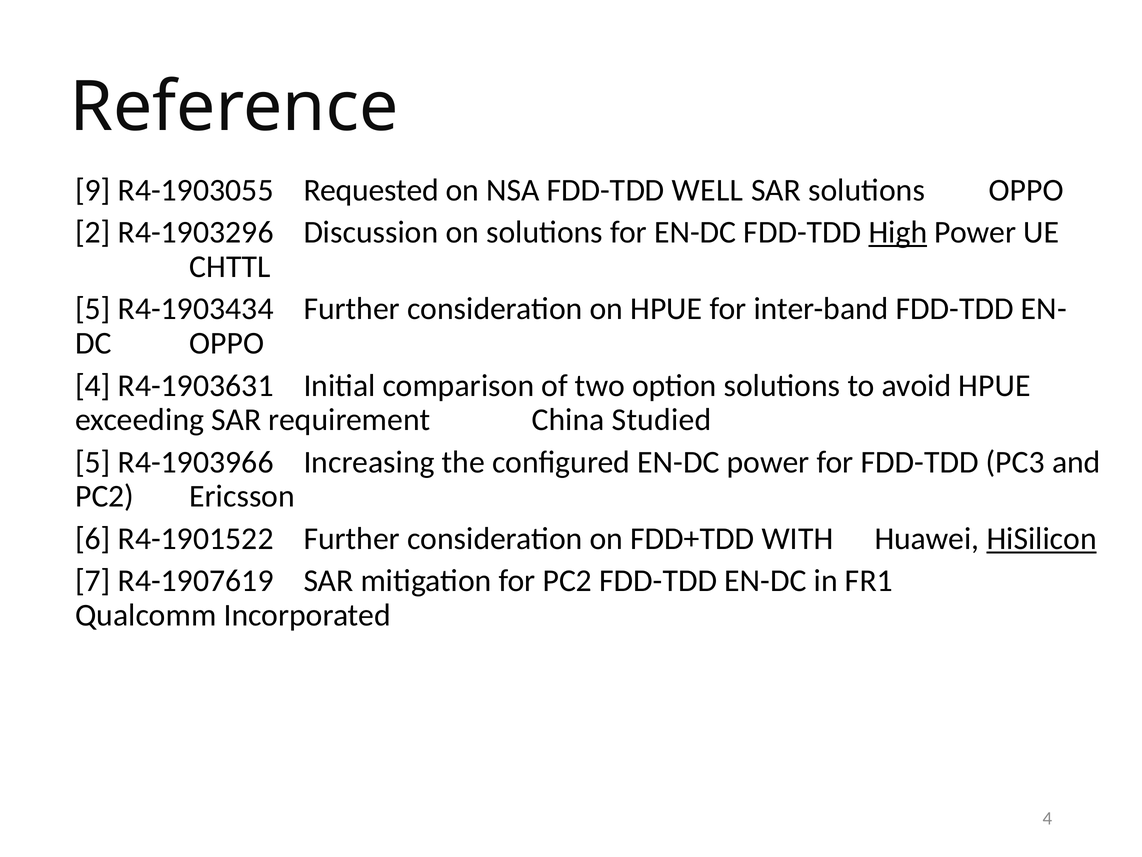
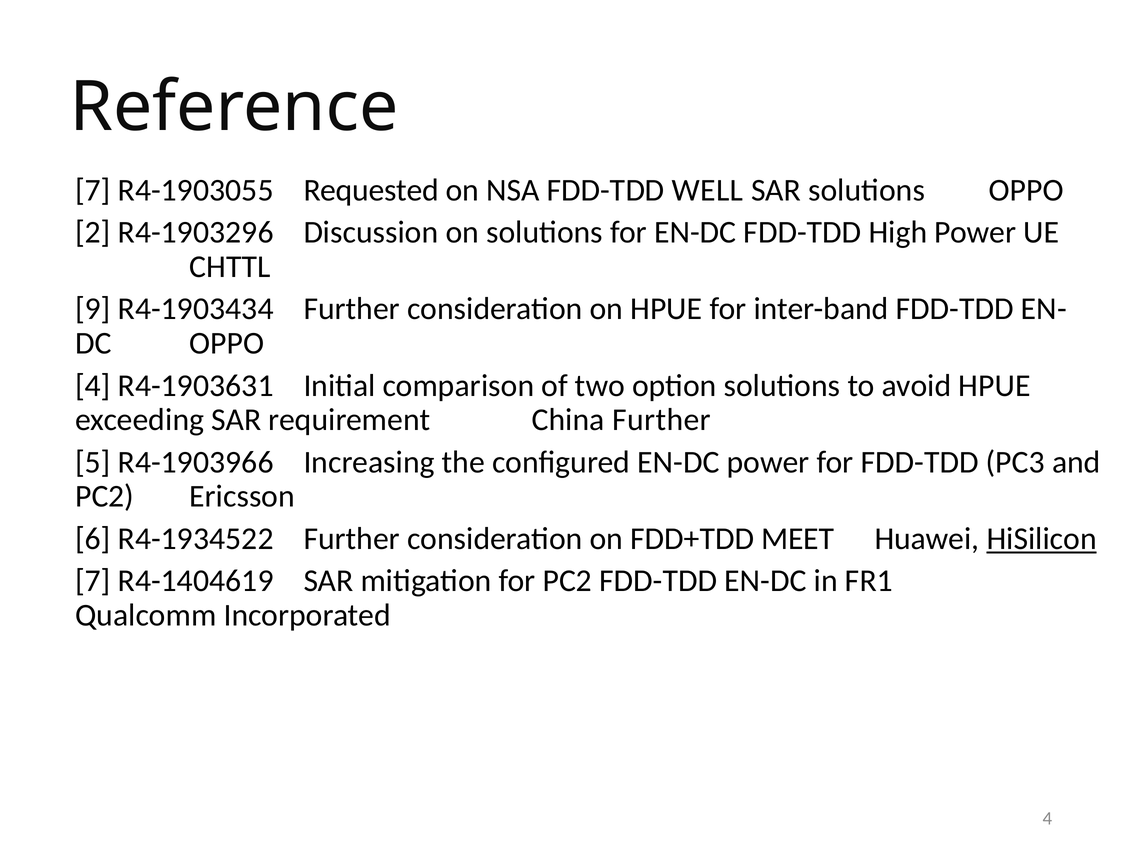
9: 9 -> 7 (93, 190)
High underline: present -> none (898, 232)
5: 5 -> 9 (93, 309)
China Studied: Studied -> Further (662, 420)
R4-1901522: R4-1901522 -> R4-1934522 (196, 538)
WITH: WITH -> MEET (798, 538)
R4-1907619: R4-1907619 -> R4-1404619 (196, 581)
